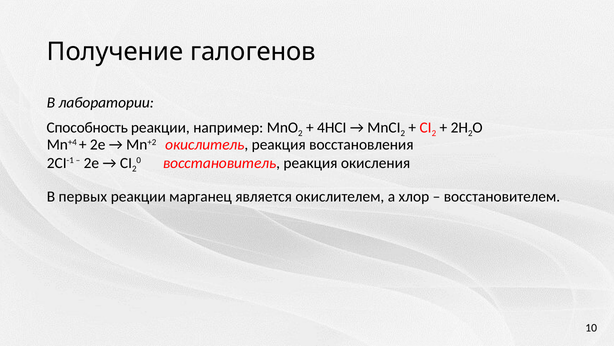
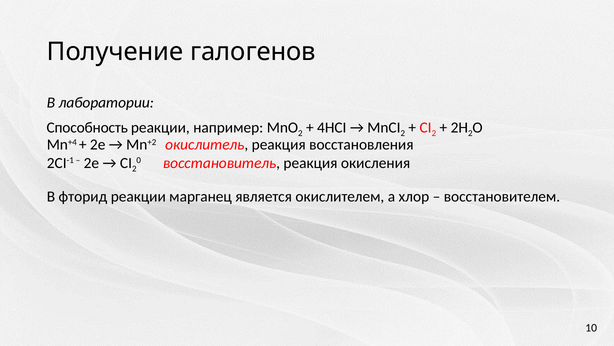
первых: первых -> фторид (83, 196)
